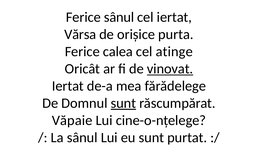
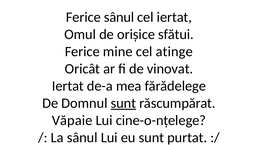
Vărsa: Vărsa -> Omul (80, 34)
purta: purta -> sfătui (176, 34)
calea: calea -> mine (118, 52)
vinovat underline: present -> none (170, 69)
